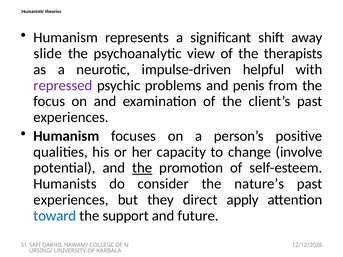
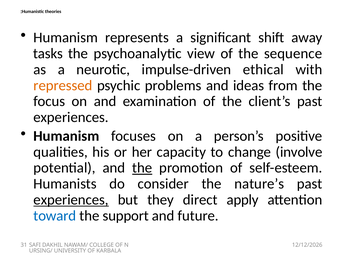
slide: slide -> tasks (48, 54)
therapists: therapists -> sequence (293, 54)
helpful: helpful -> ethical (263, 70)
repressed colour: purple -> orange (63, 85)
penis: penis -> ideas (249, 85)
experiences underline: none -> present (71, 200)
